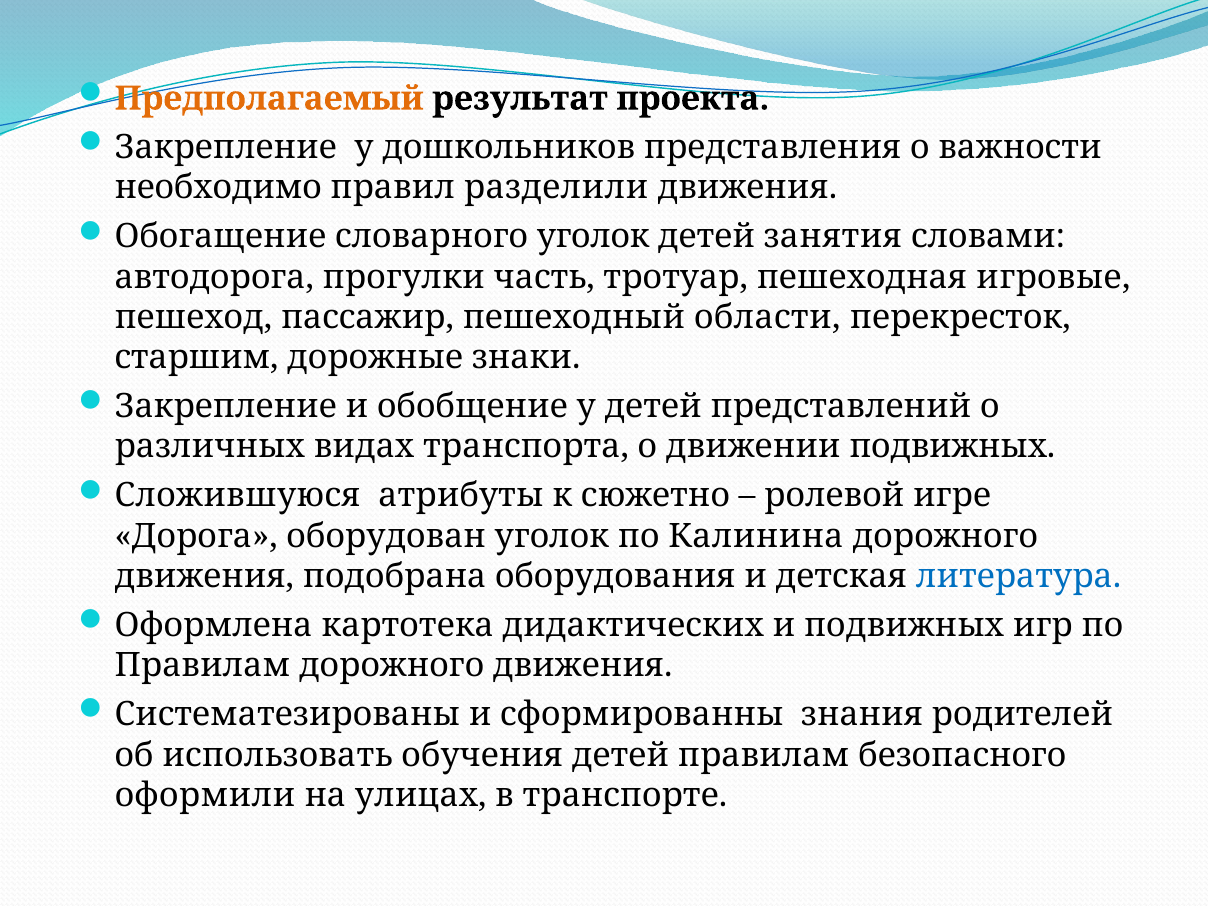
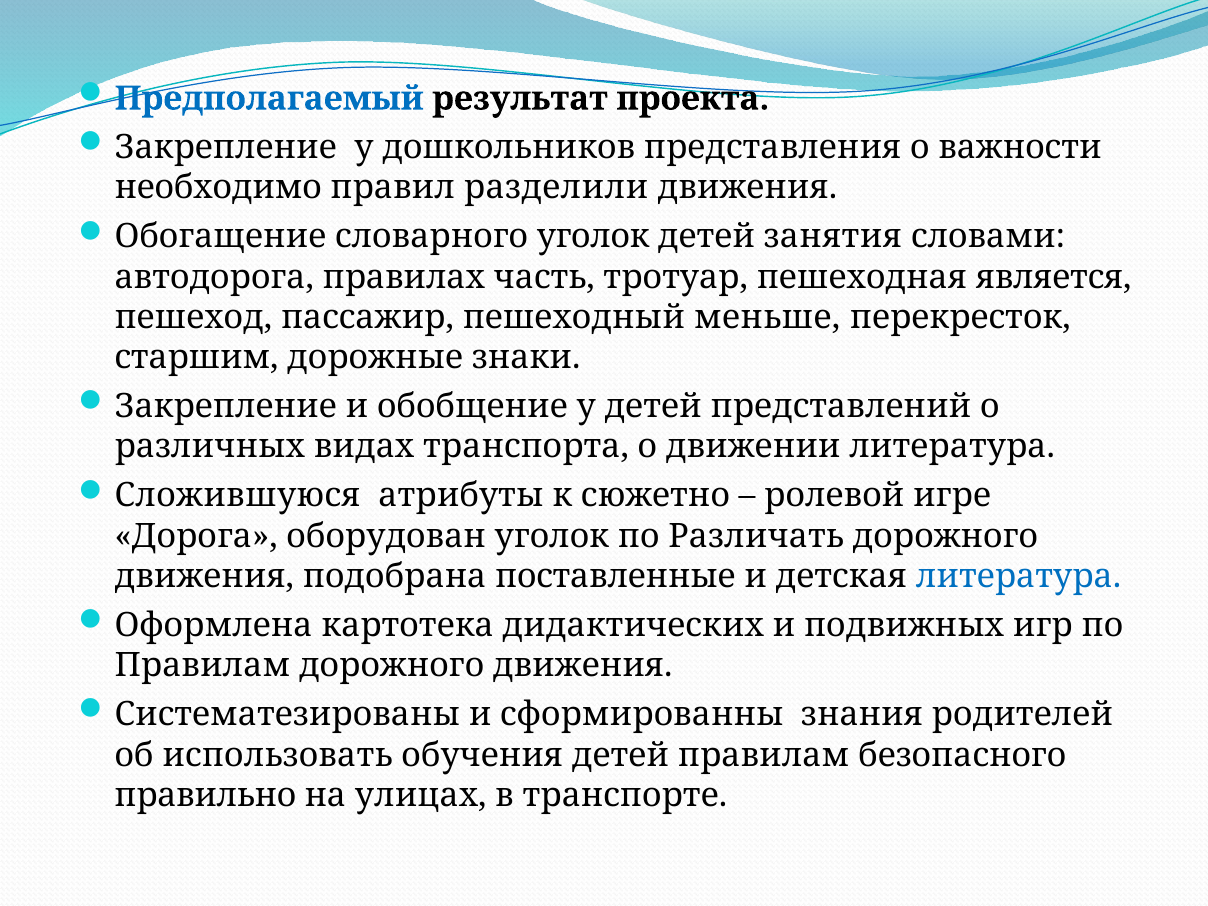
Предполагаемый colour: orange -> blue (269, 98)
прогулки: прогулки -> правилах (404, 277)
игровые: игровые -> является (1054, 277)
области: области -> меньше (767, 317)
движении подвижных: подвижных -> литература (952, 447)
Калинина: Калинина -> Различать (756, 536)
оборудования: оборудования -> поставленные (615, 576)
оформили: оформили -> правильно (205, 795)
